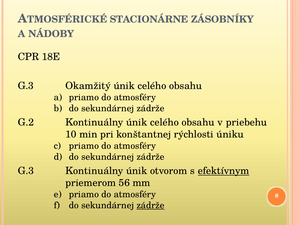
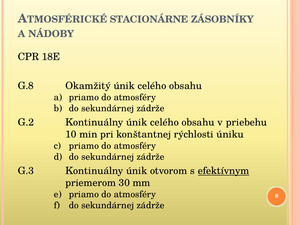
G.3: G.3 -> G.8 (26, 86)
56: 56 -> 30 (124, 183)
zádrže underline: present -> none (150, 205)
